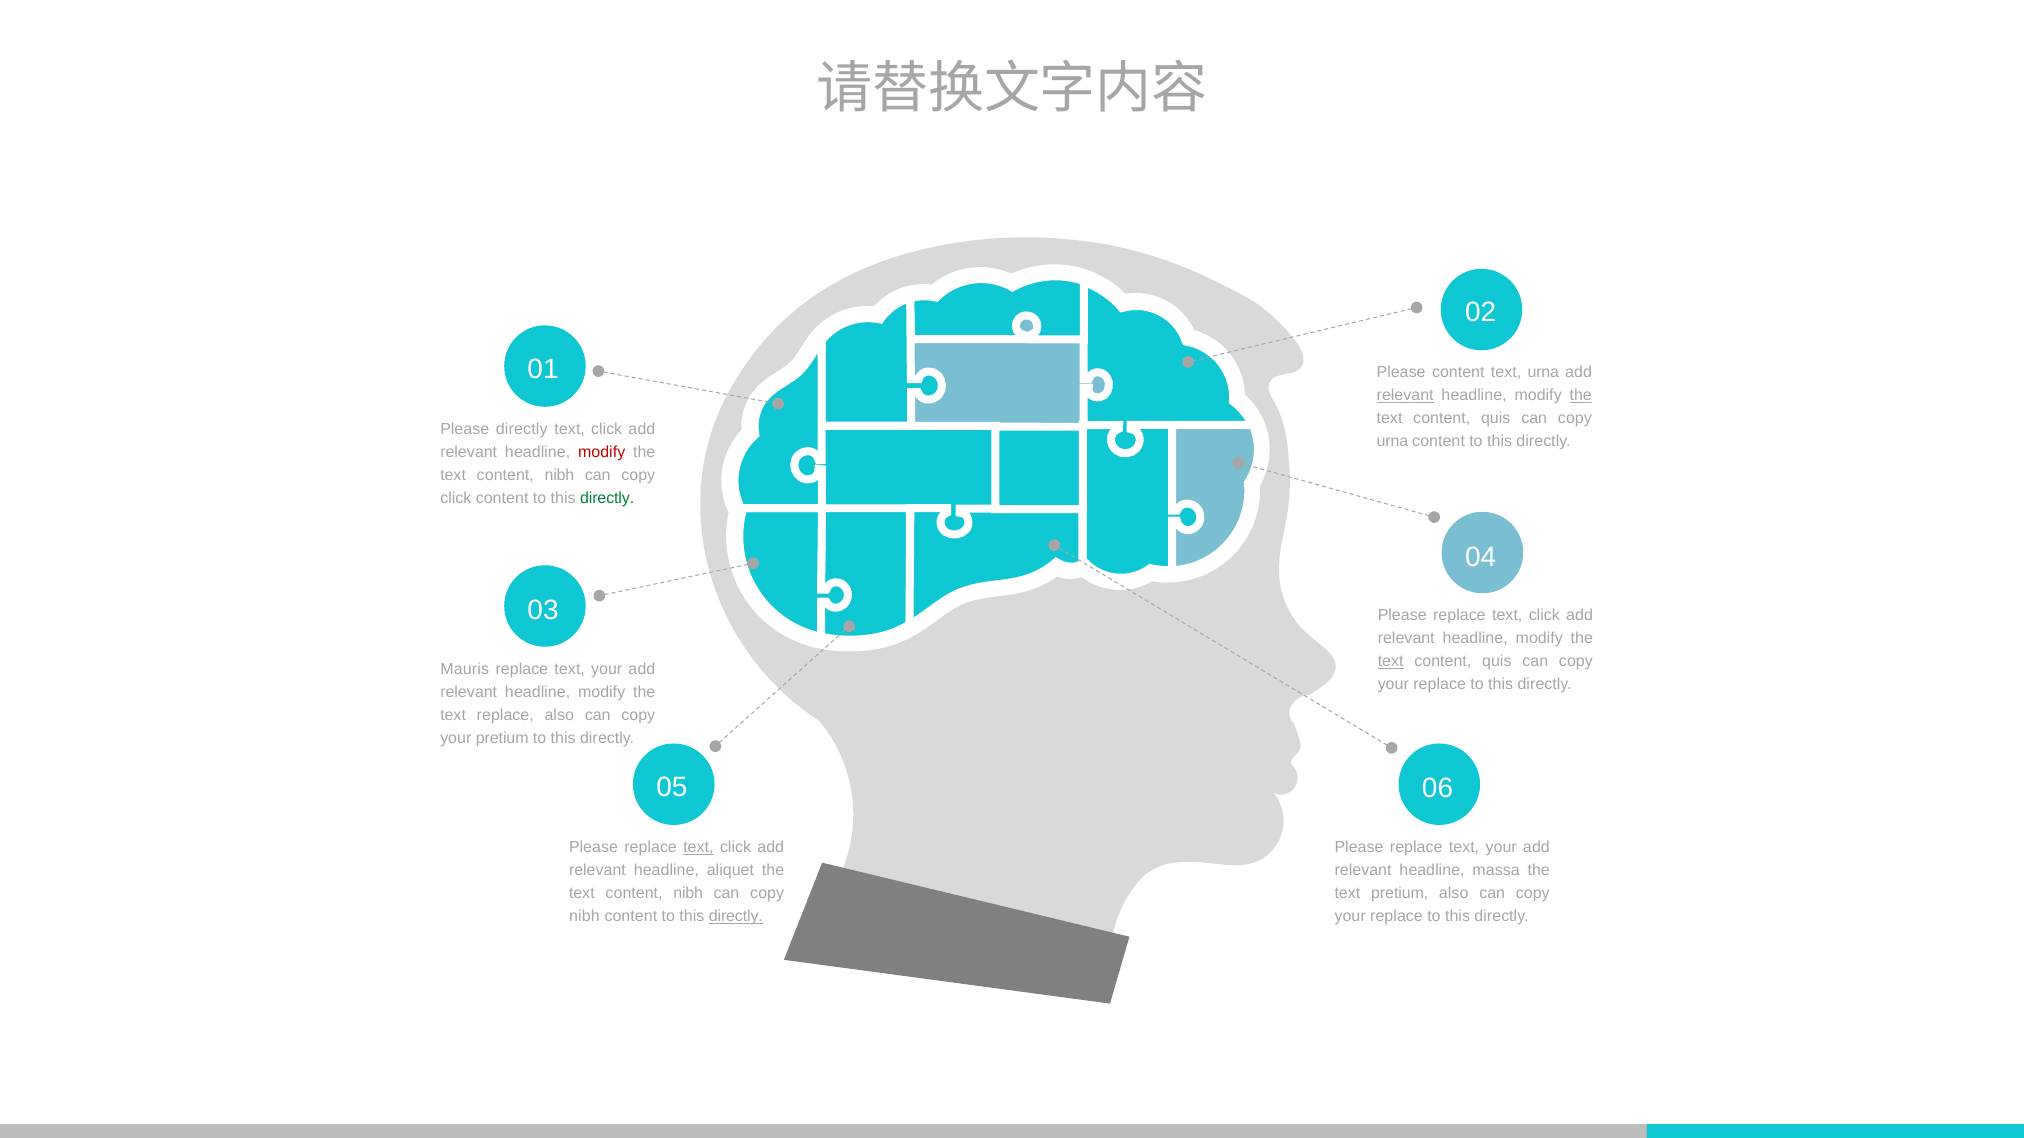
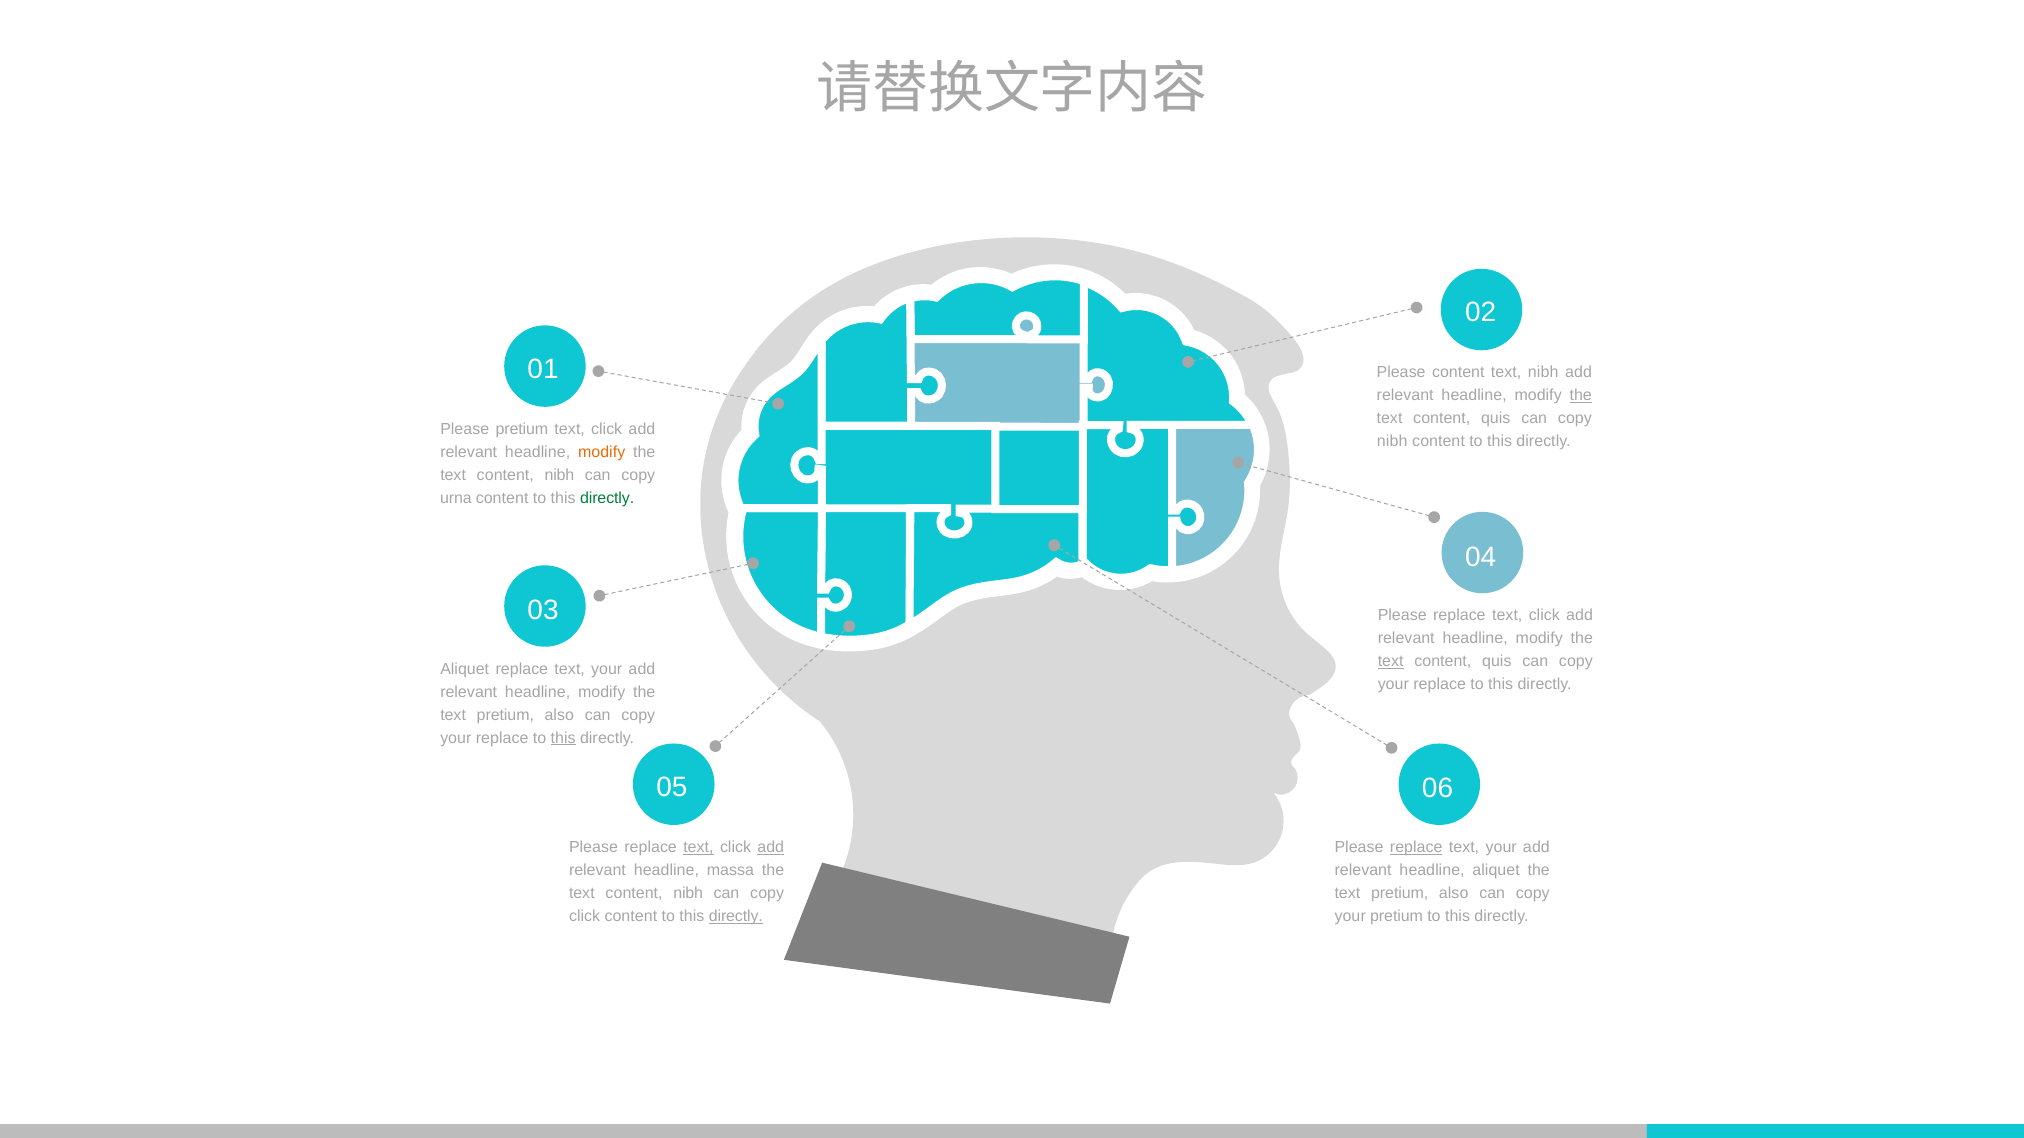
text urna: urna -> nibh (1543, 373)
relevant underline: present -> none (1405, 396)
Please directly: directly -> pretium (522, 429)
urna: urna -> nibh (1392, 442)
modify colour: red -> orange (602, 452)
click: click -> urna (456, 498)
Mauris: Mauris -> Aliquet (465, 669)
replace: replace -> pretium (505, 715)
pretium: pretium -> replace (502, 738)
this underline: none -> present (563, 738)
add underline: none -> present (771, 848)
replace underline: none -> present (1416, 848)
aliquet: aliquet -> massa (730, 871)
headline massa: massa -> aliquet (1496, 871)
nibh: nibh -> click (585, 917)
replace: replace -> pretium (1397, 917)
